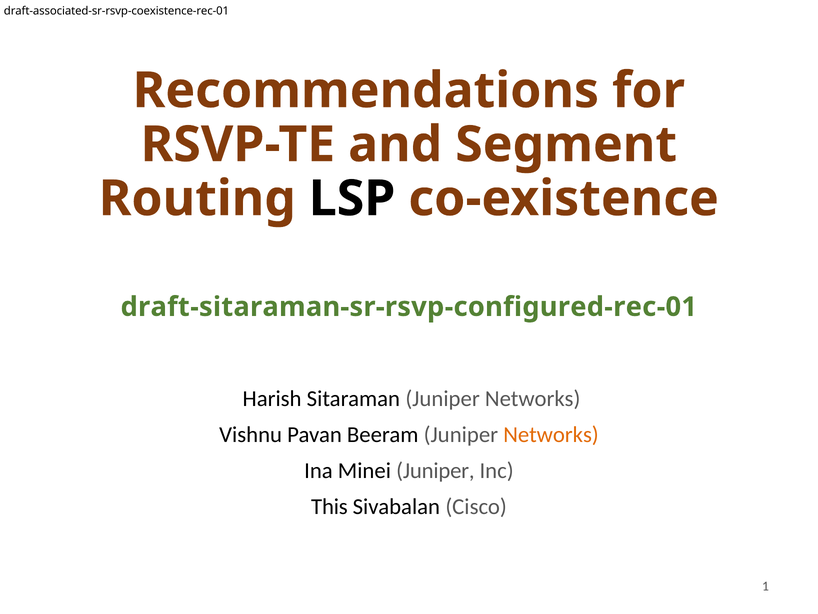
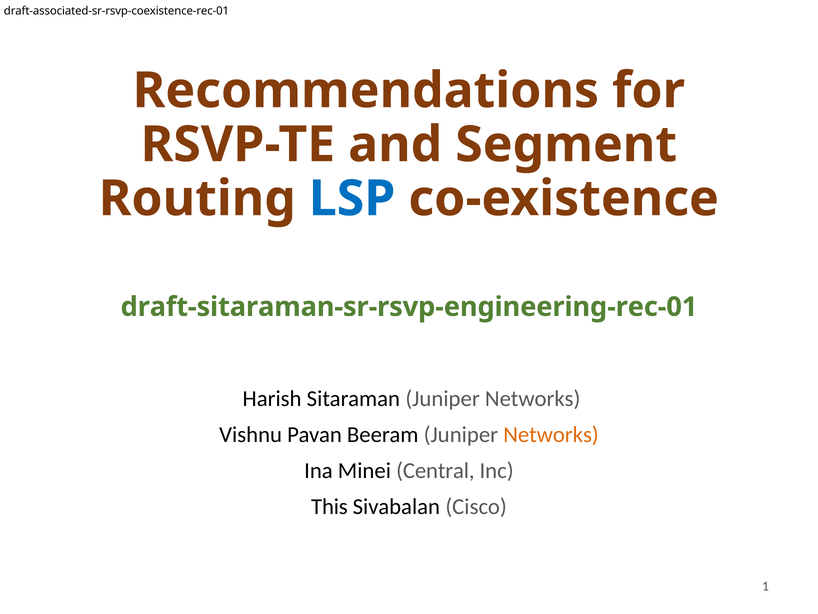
LSP colour: black -> blue (352, 199)
draft-sitaraman-sr-rsvp-configured-rec-01: draft-sitaraman-sr-rsvp-configured-rec-01 -> draft-sitaraman-sr-rsvp-engineering-rec-01 (409, 307)
Minei Juniper: Juniper -> Central (435, 470)
